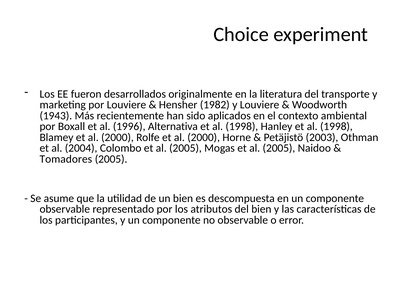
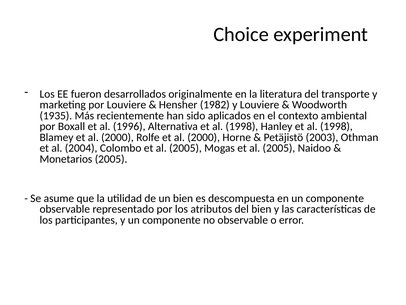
1943: 1943 -> 1935 (56, 115)
Tomadores: Tomadores -> Monetarios (66, 159)
